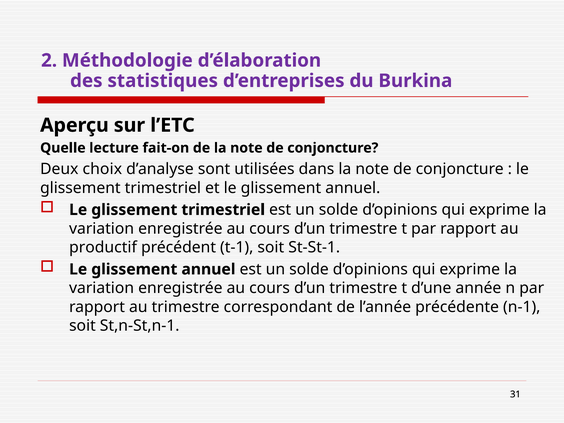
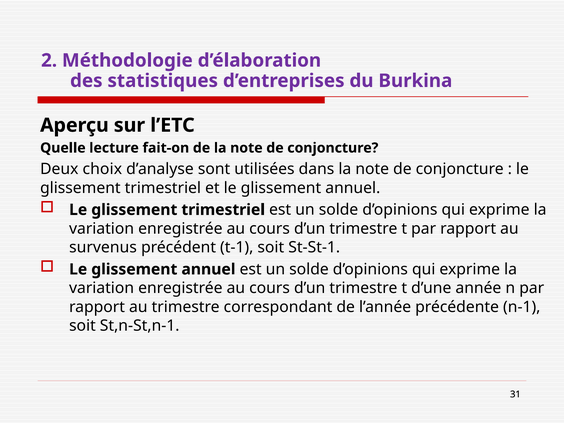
productif: productif -> survenus (103, 247)
